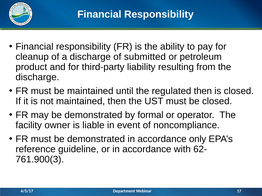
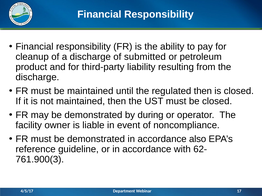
formal: formal -> during (151, 115)
only: only -> also (198, 139)
